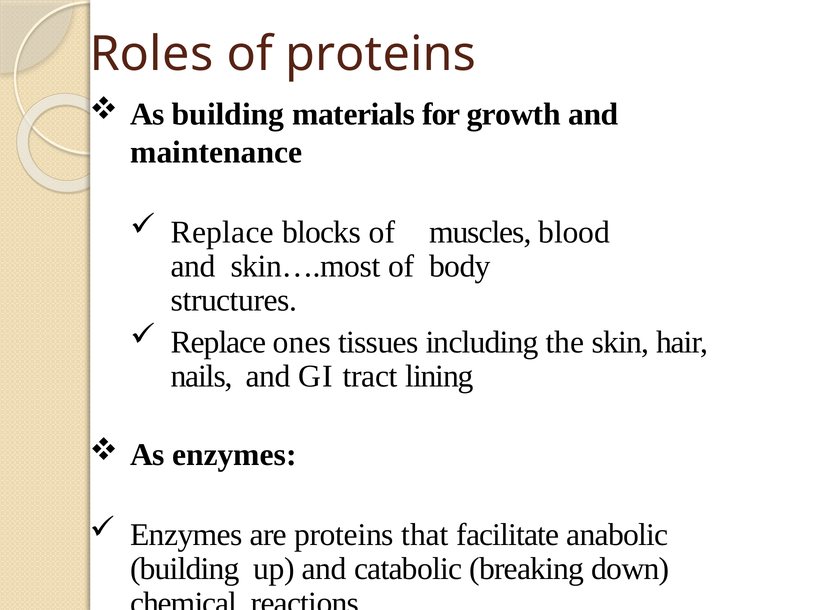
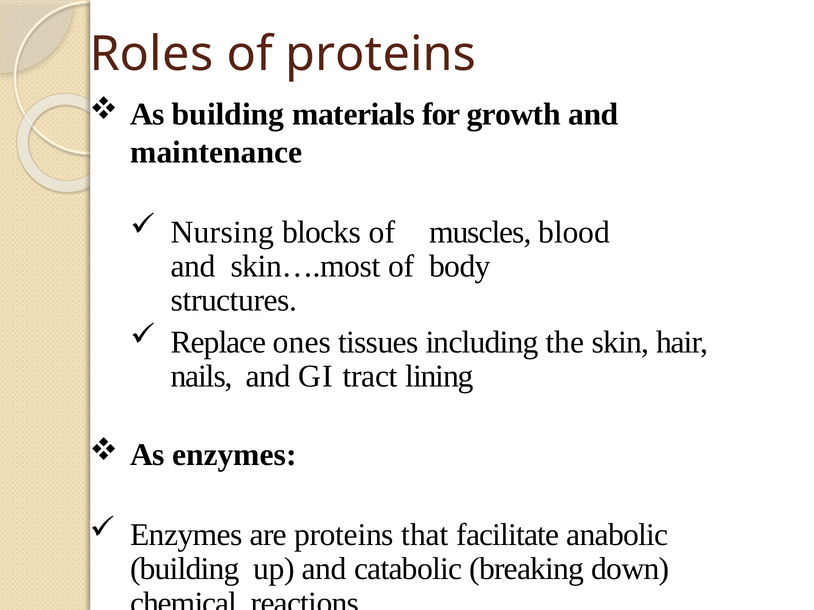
Replace: Replace -> Nursing (222, 232)
